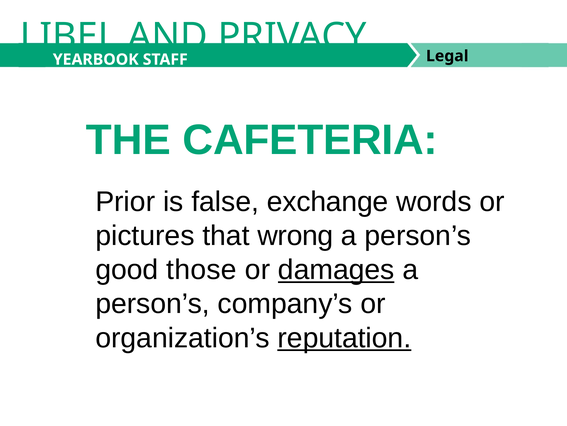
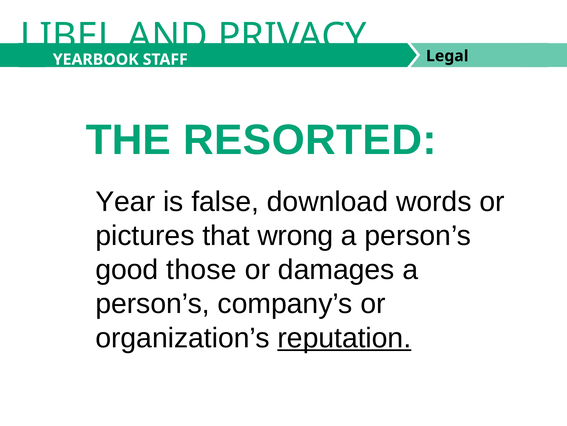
CAFETERIA: CAFETERIA -> RESORTED (310, 140)
Prior: Prior -> Year (125, 201)
exchange: exchange -> download (328, 201)
damages underline: present -> none (336, 269)
